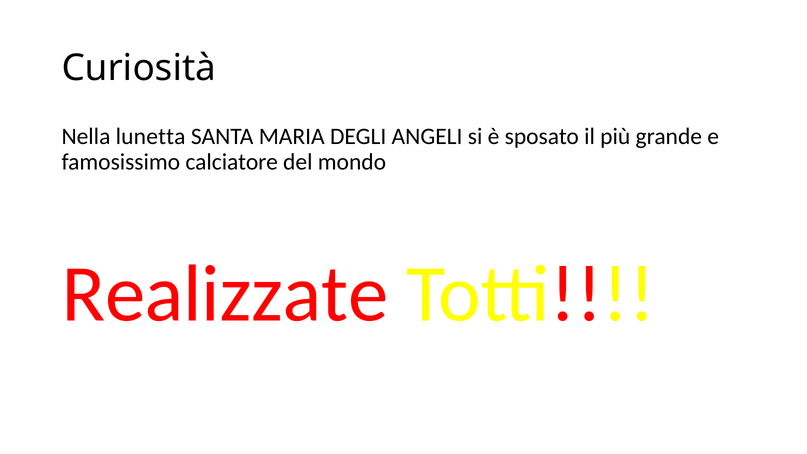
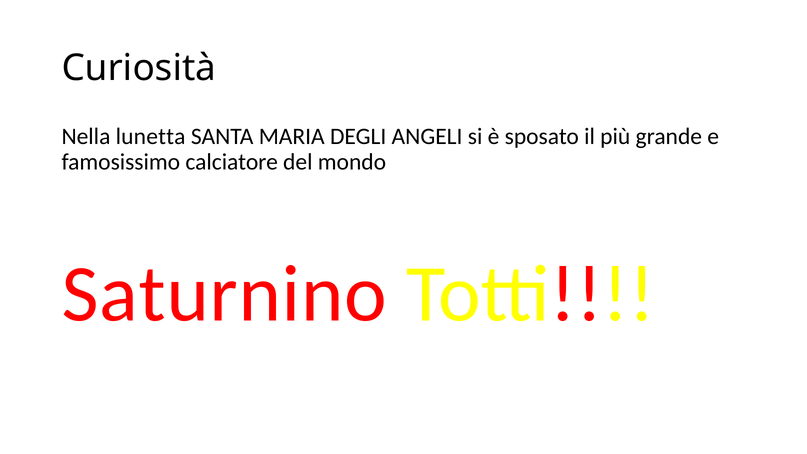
Realizzate: Realizzate -> Saturnino (224, 294)
